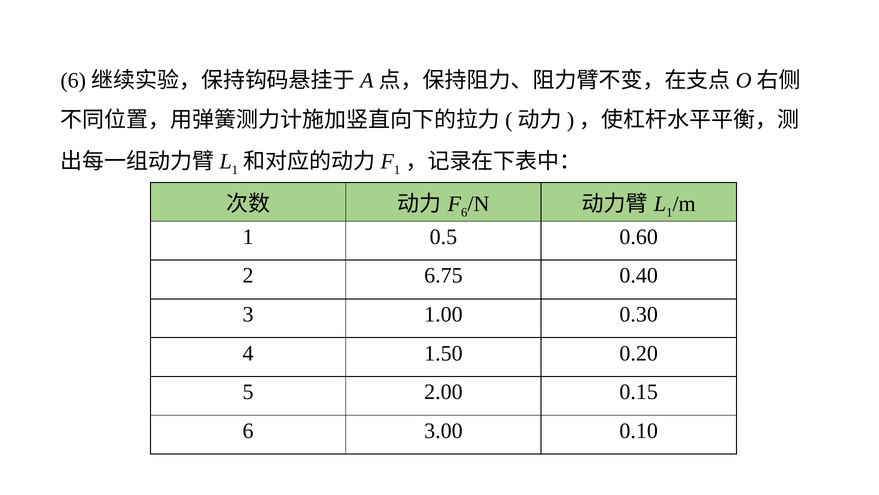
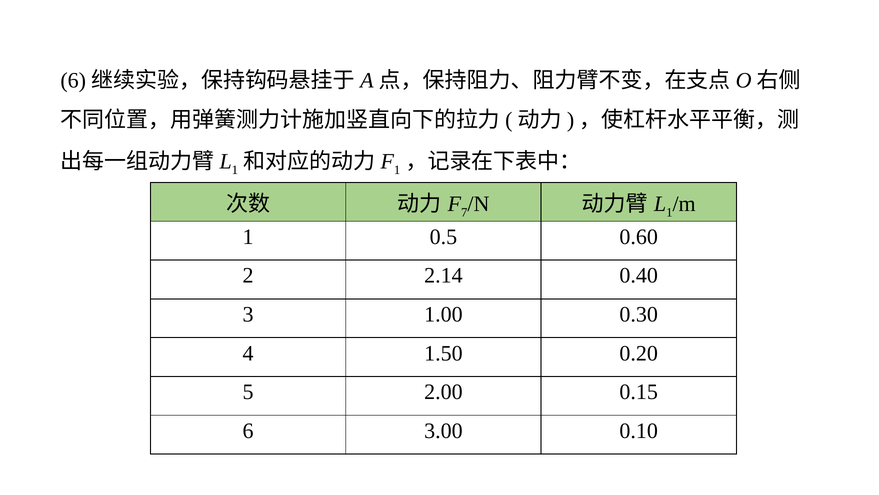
6: 6 -> 7 (464, 212)
6.75: 6.75 -> 2.14 (443, 275)
